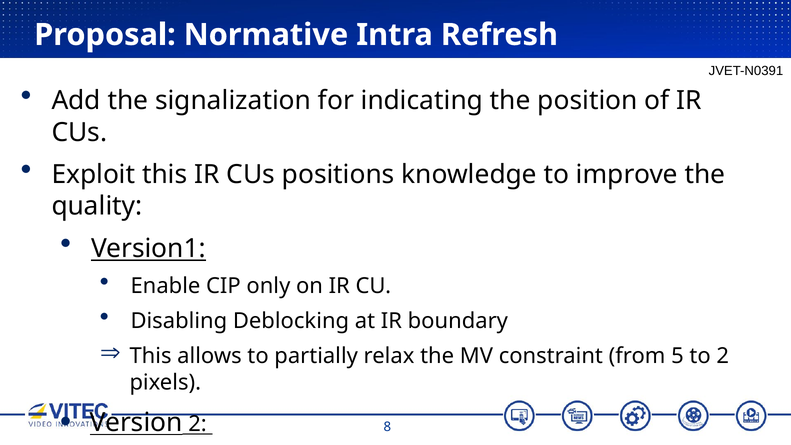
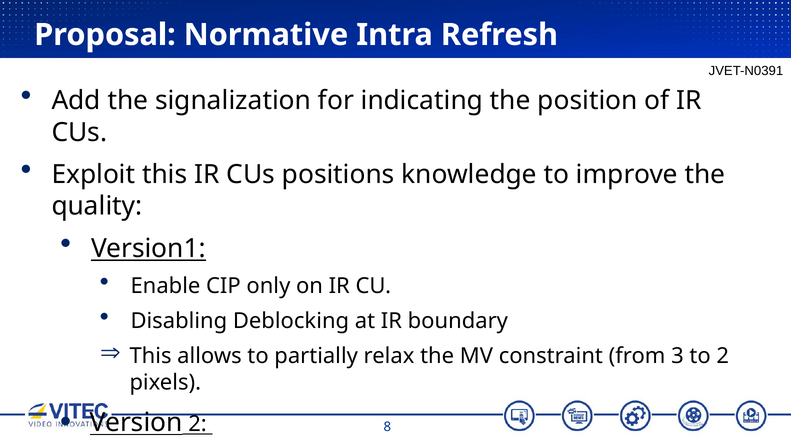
5: 5 -> 3 (677, 356)
